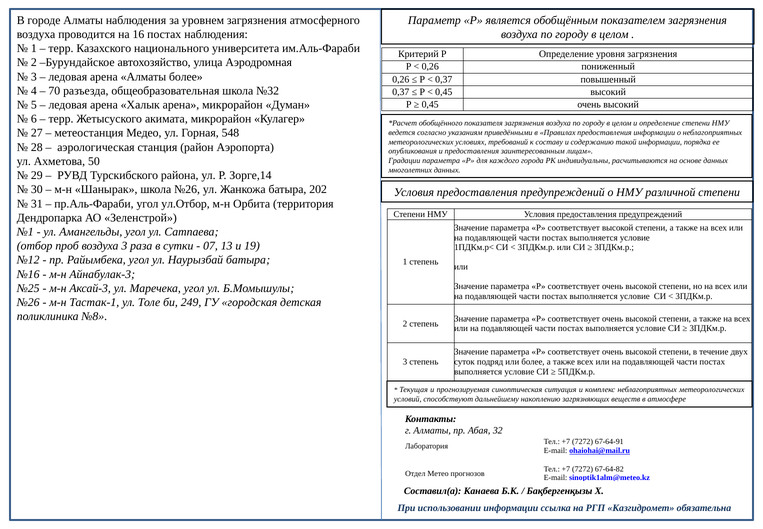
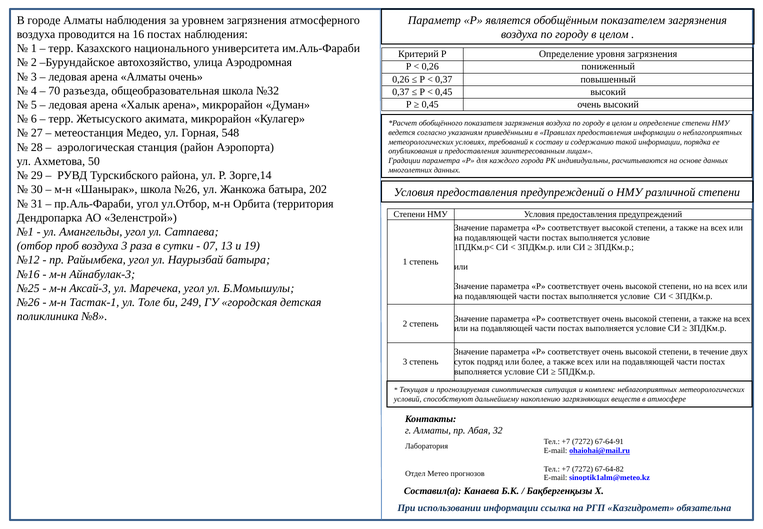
Алматы более: более -> очень (186, 77)
